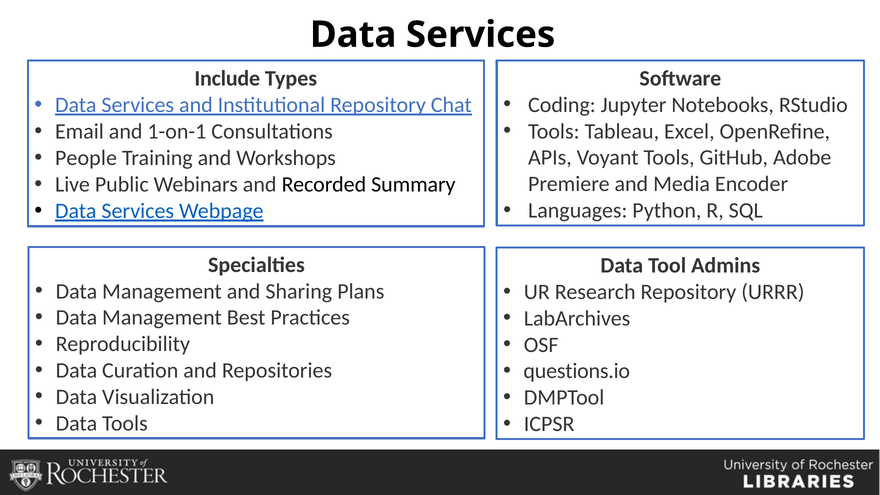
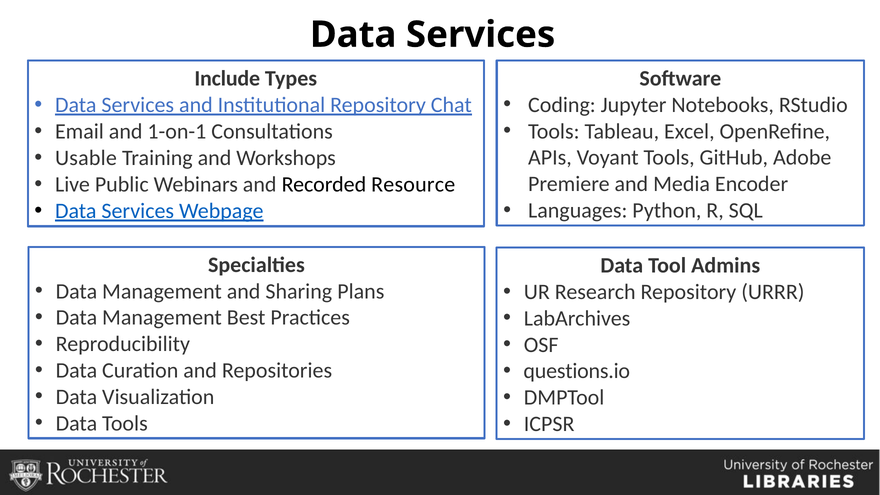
People: People -> Usable (86, 158)
Summary: Summary -> Resource (413, 184)
